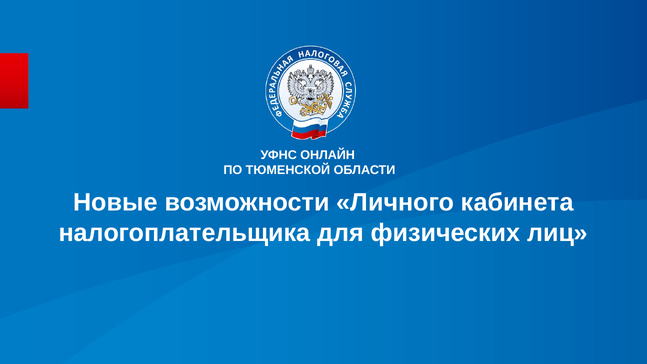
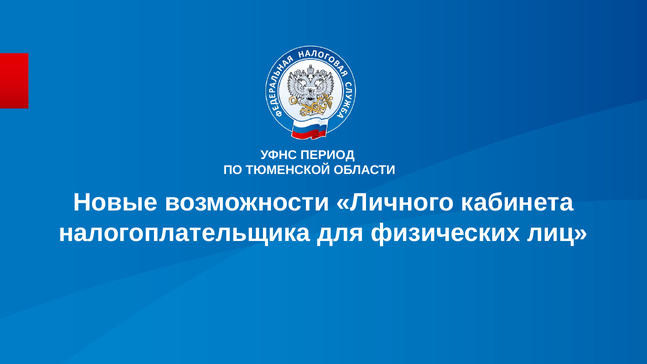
ОНЛАЙН: ОНЛАЙН -> ПЕРИОД (328, 155)
